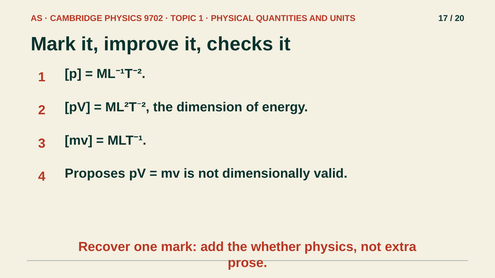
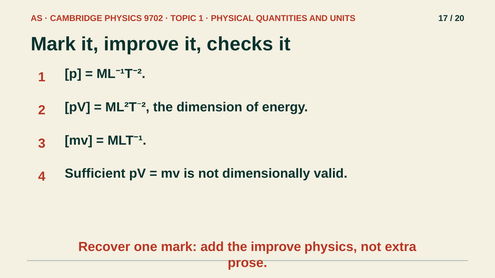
Proposes: Proposes -> Sufficient (95, 174)
the whether: whether -> improve (276, 247)
